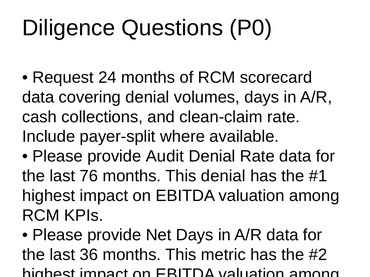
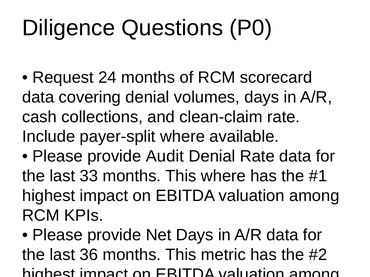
76: 76 -> 33 (89, 176)
This denial: denial -> where (223, 176)
